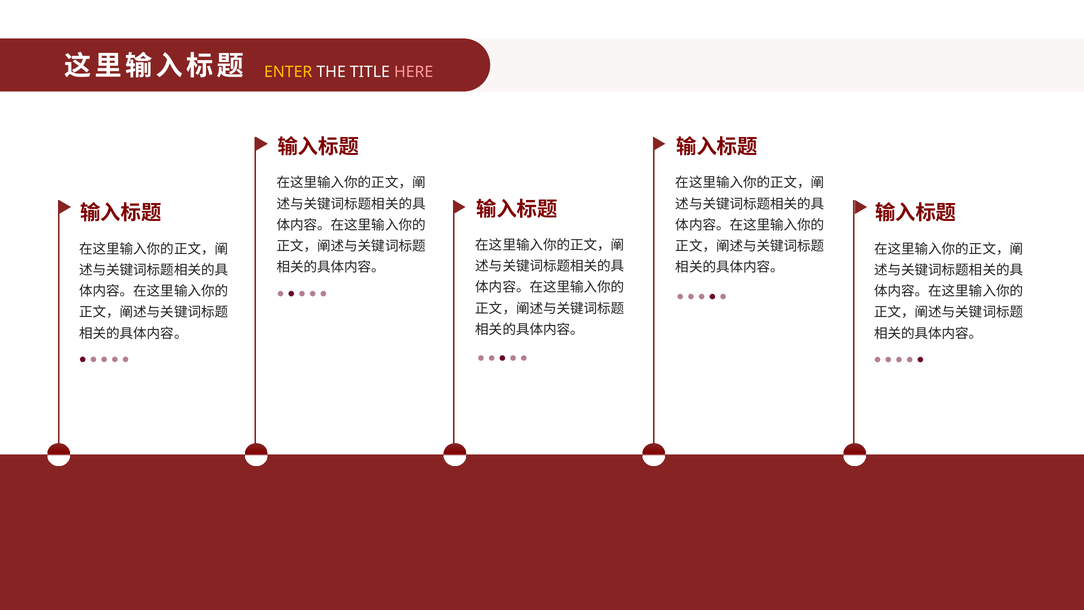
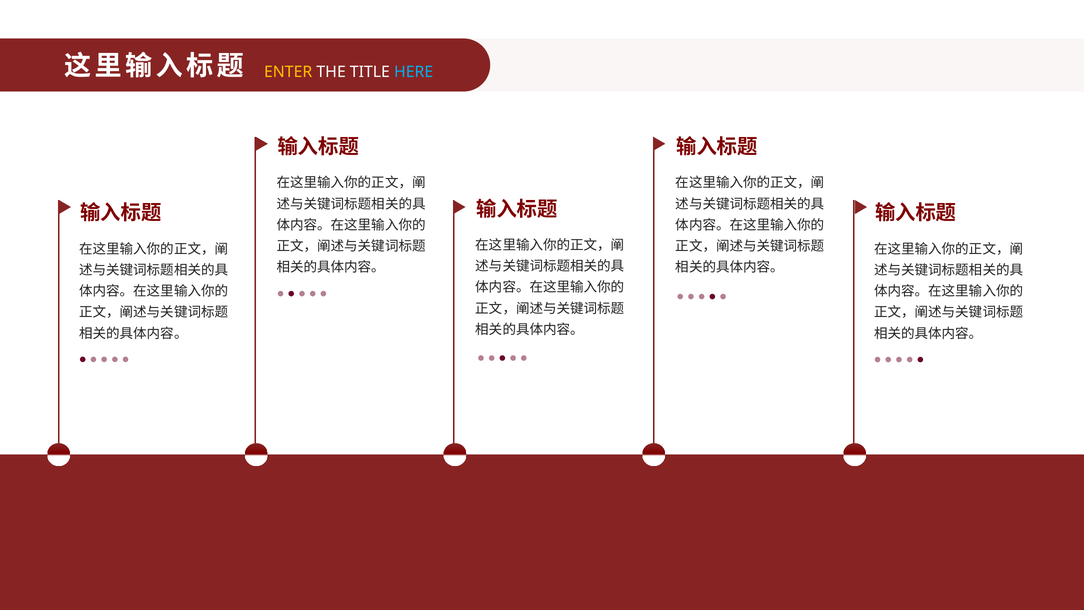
HERE colour: pink -> light blue (414, 72)
